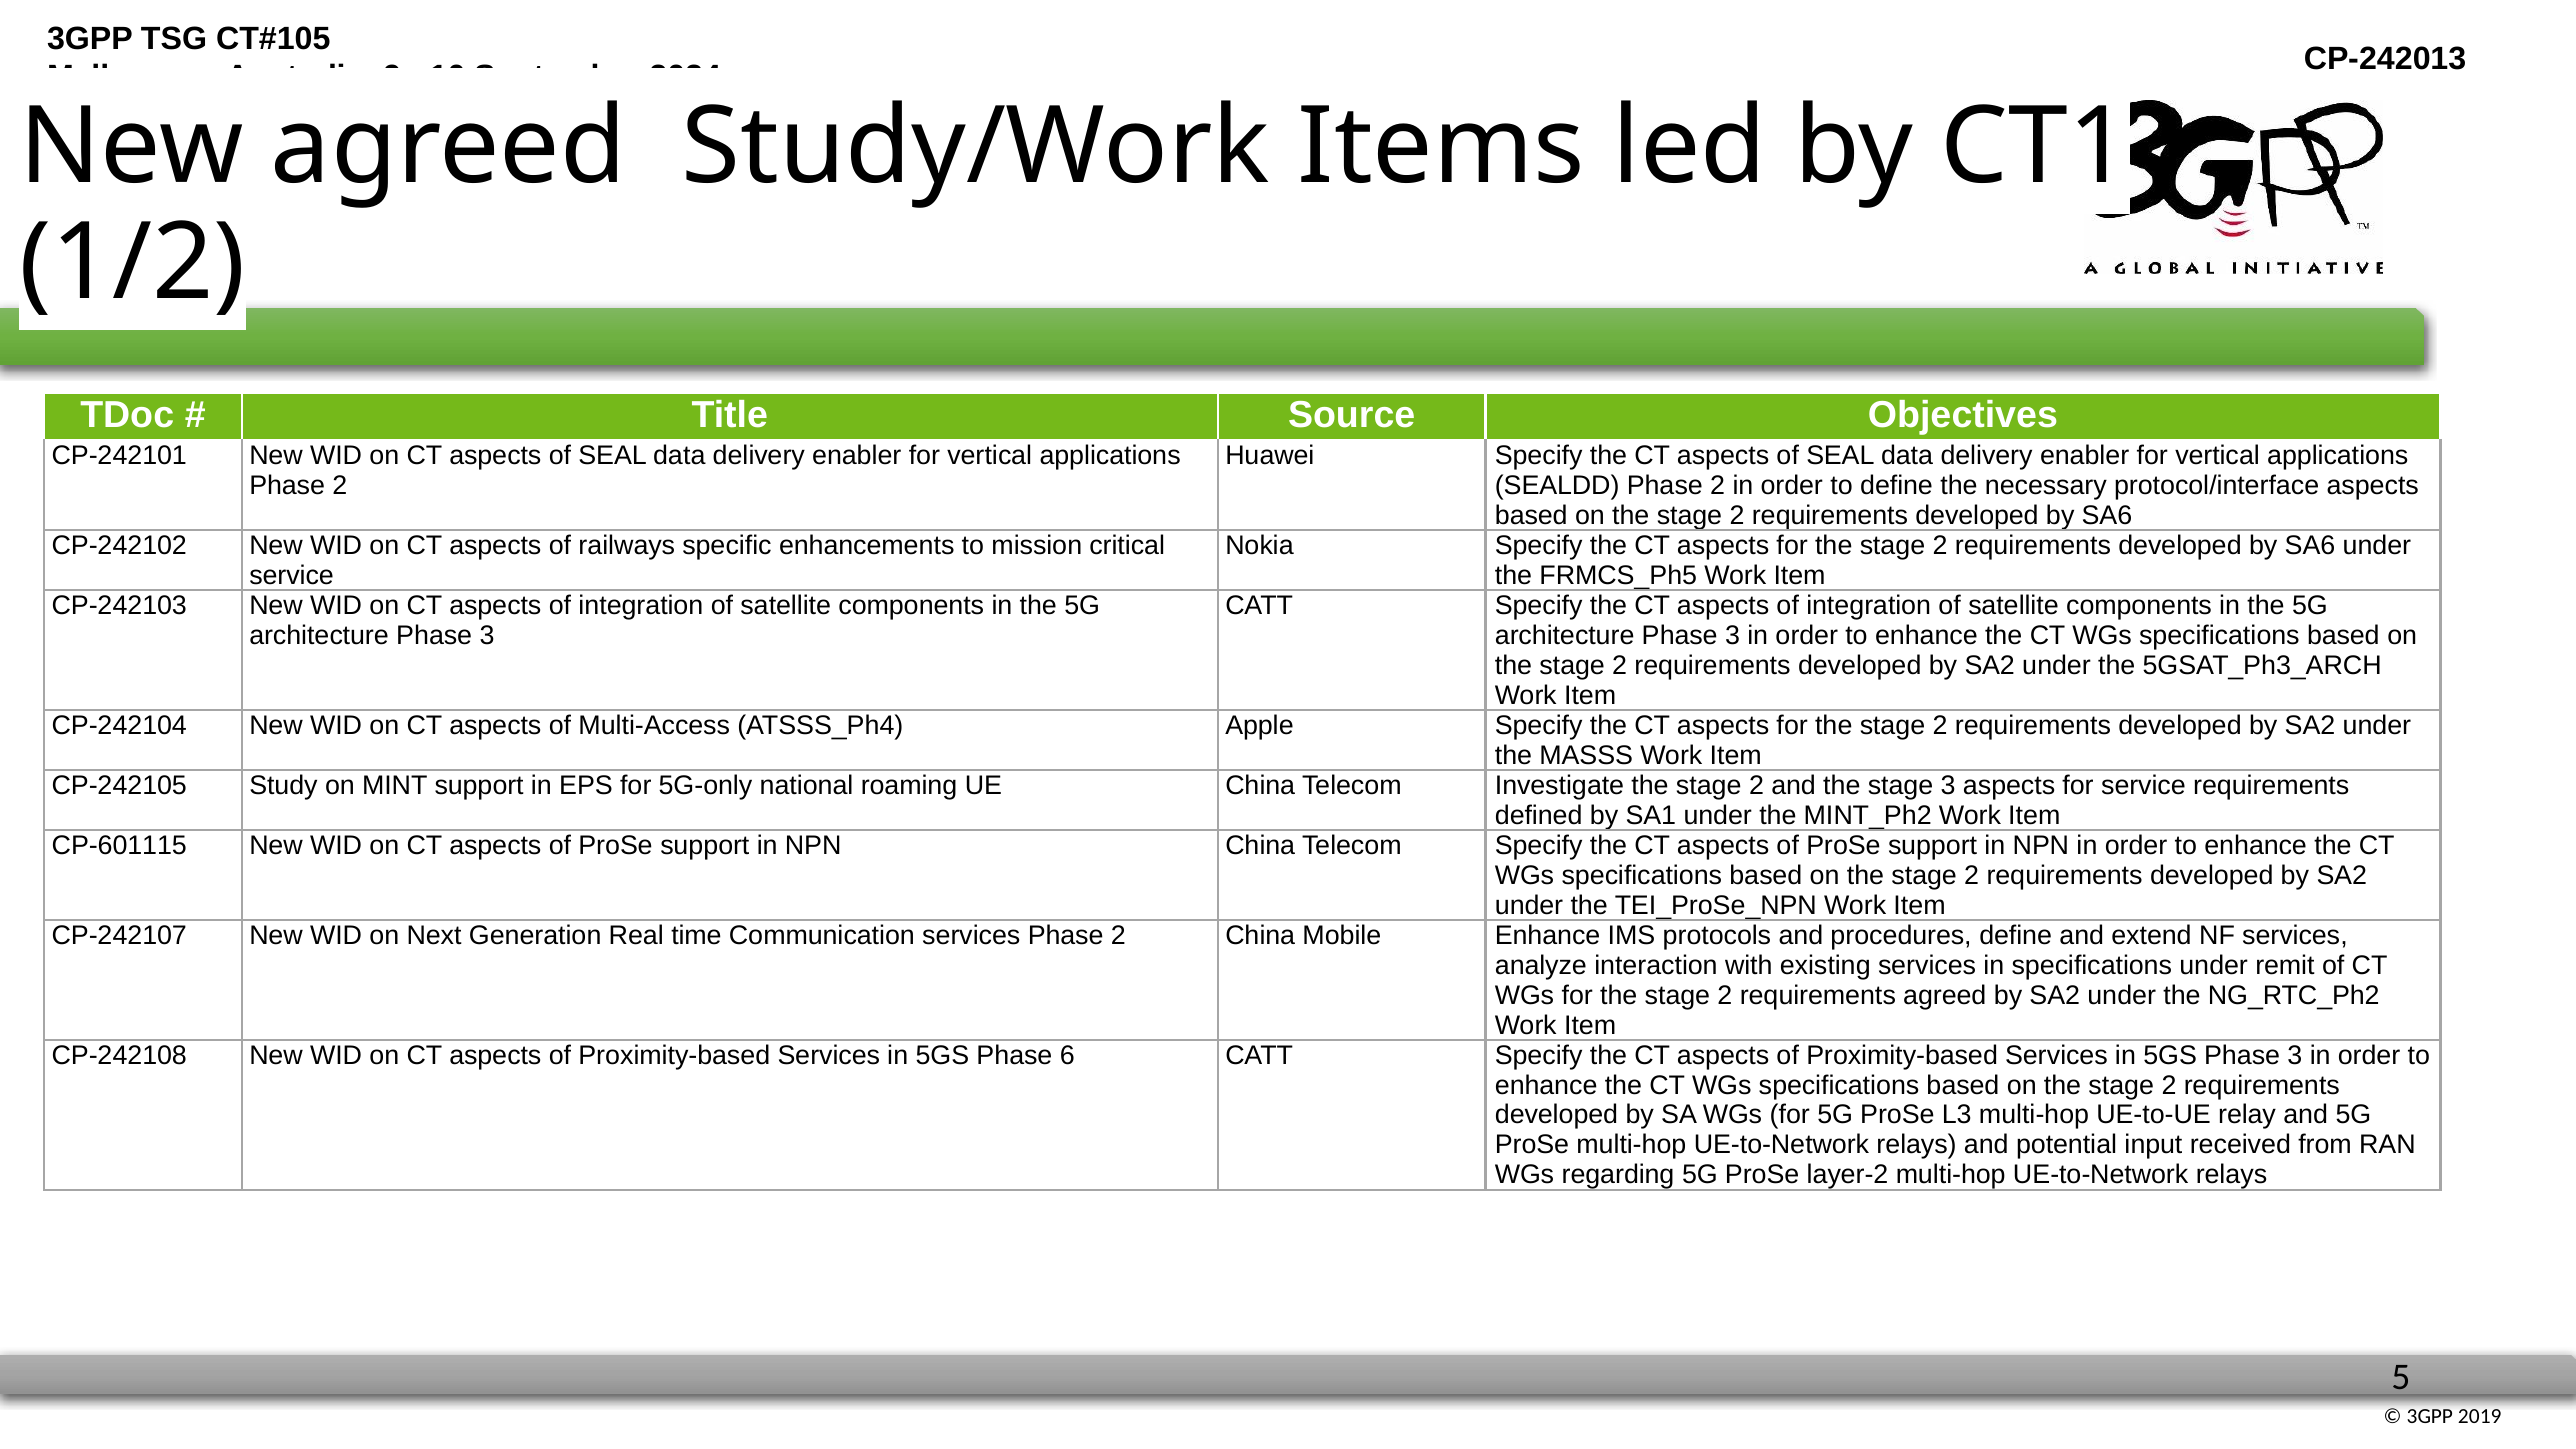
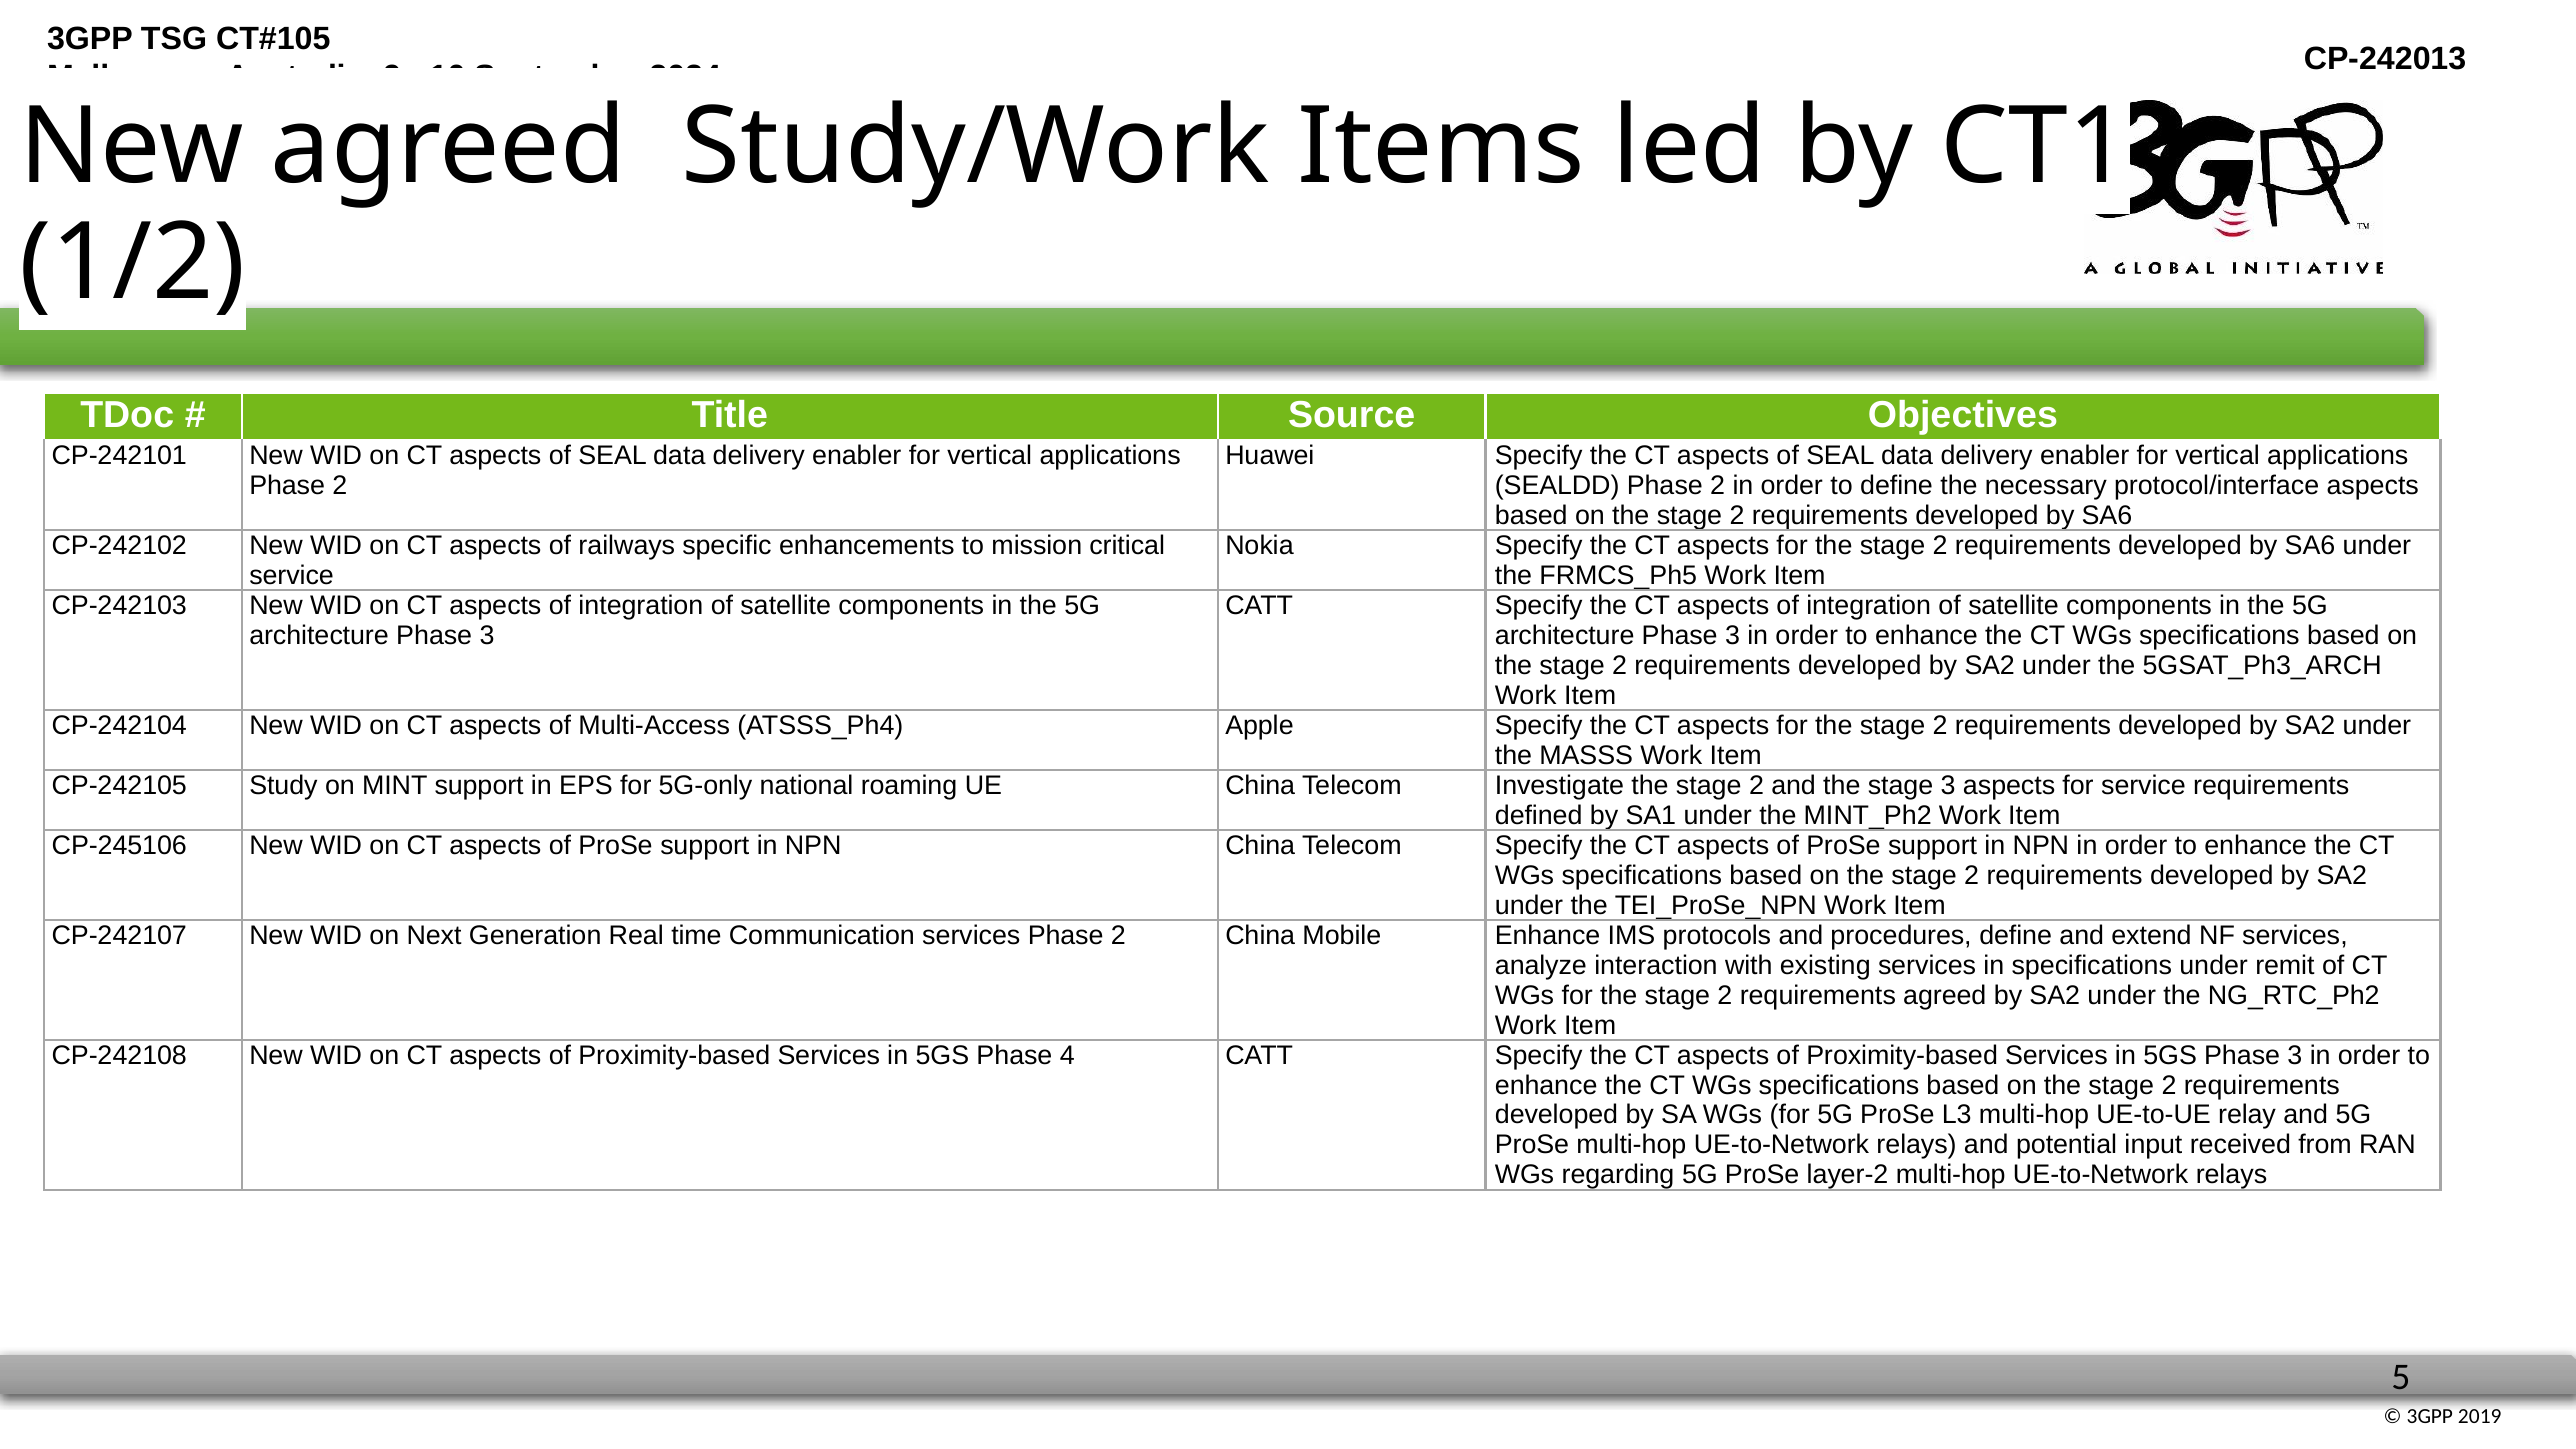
CP-601115: CP-601115 -> CP-245106 (119, 845)
6: 6 -> 4 (1067, 1055)
